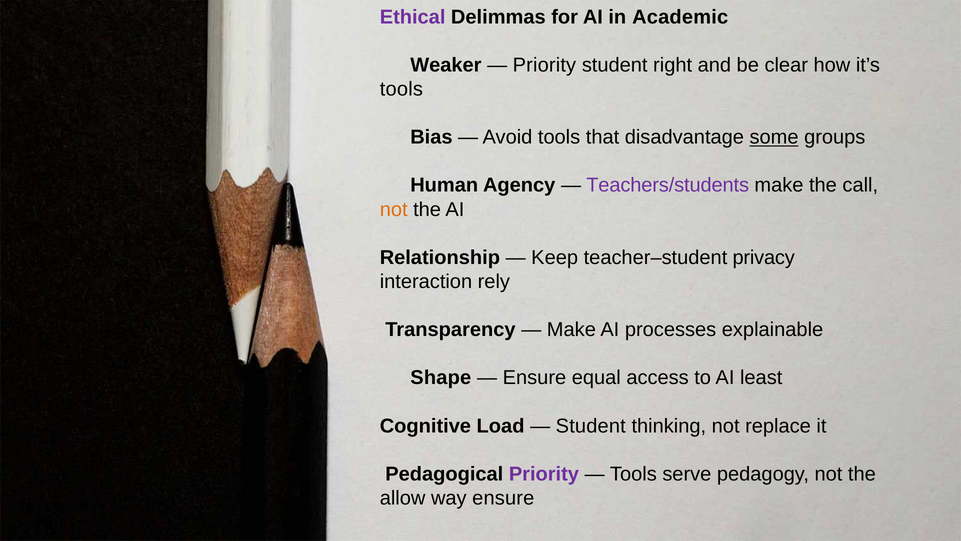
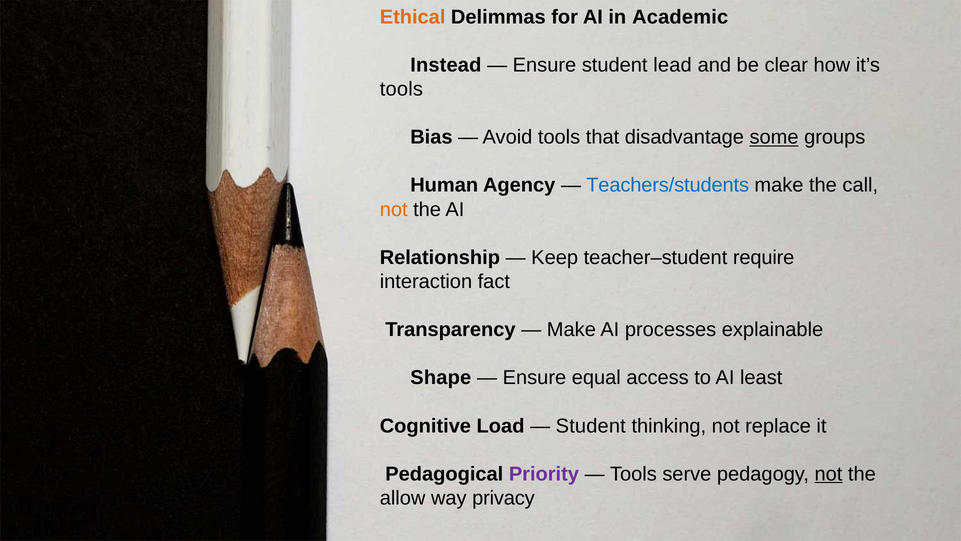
Ethical colour: purple -> orange (413, 17)
Weaker: Weaker -> Instead (446, 65)
Priority: Priority -> Ensure (544, 65)
right: right -> lead (673, 65)
Teachers/students colour: purple -> blue (668, 185)
privacy: privacy -> require (764, 257)
rely: rely -> fact (494, 281)
not underline: none -> present (828, 474)
way ensure: ensure -> privacy (503, 498)
